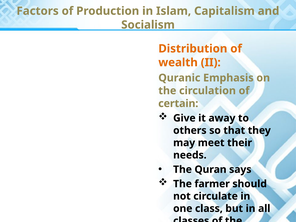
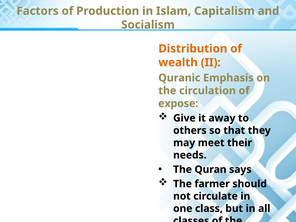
certain: certain -> expose (178, 104)
